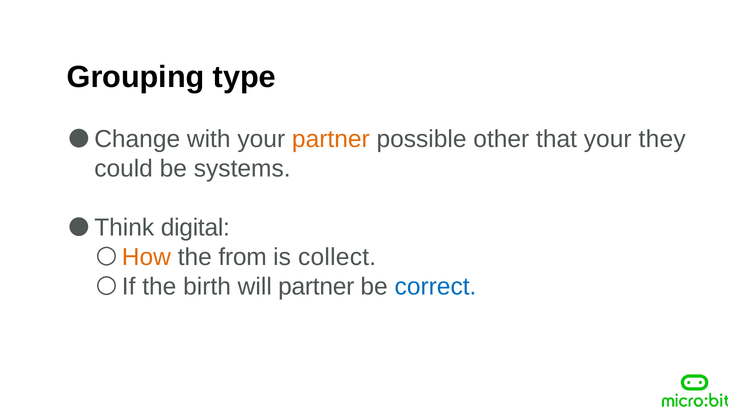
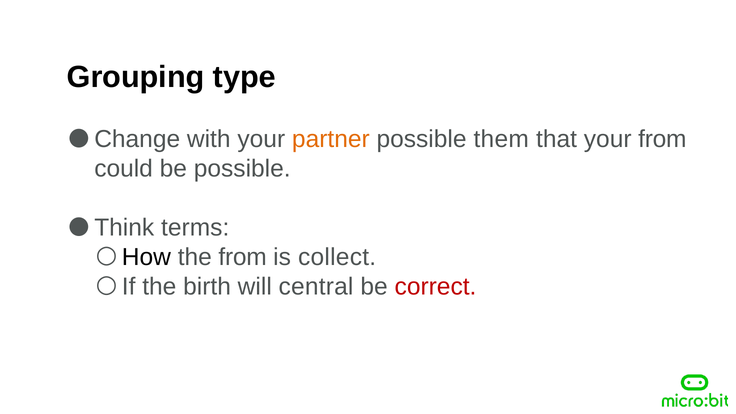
other: other -> them (501, 139)
your they: they -> from (662, 139)
be systems: systems -> possible (242, 169)
digital: digital -> terms (195, 228)
How colour: orange -> black (146, 257)
will partner: partner -> central (316, 286)
correct colour: blue -> red (435, 286)
